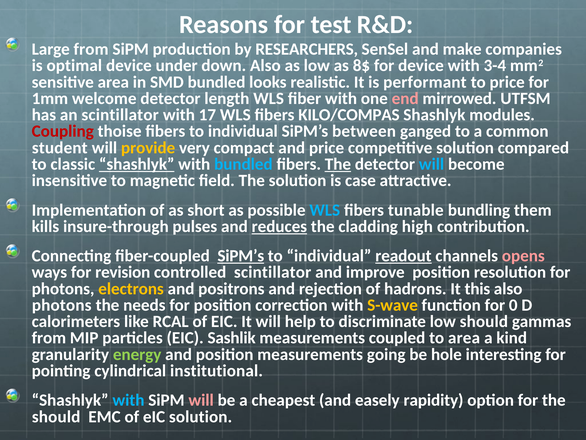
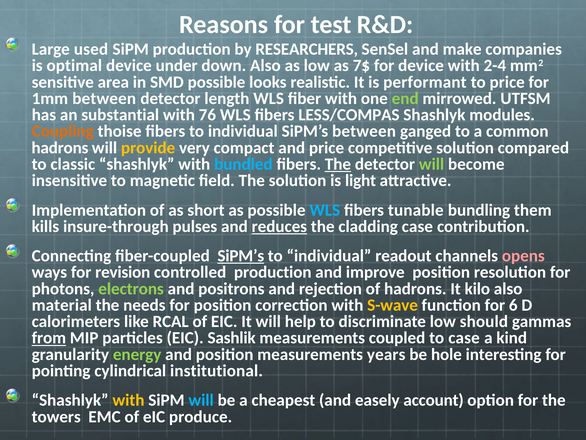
Large from: from -> used (91, 49)
8$: 8$ -> 7$ (361, 66)
3-4: 3-4 -> 2-4 (495, 66)
SMD bundled: bundled -> possible (216, 82)
1mm welcome: welcome -> between (104, 98)
end colour: pink -> light green (405, 98)
an scintillator: scintillator -> substantial (120, 115)
17: 17 -> 76 (207, 115)
KILO/COMPAS: KILO/COMPAS -> LESS/COMPAS (349, 115)
Coupling colour: red -> orange (63, 131)
student: student -> hadrons (60, 148)
shashlyk underline: present -> none (137, 164)
will colour: light blue -> light green (432, 164)
case: case -> light (361, 180)
cladding high: high -> case (417, 226)
readout underline: present -> none (403, 256)
controlled scintillator: scintillator -> production (273, 272)
electrons colour: yellow -> light green (131, 288)
this: this -> kilo (477, 288)
photons: photons -> material (62, 305)
0: 0 -> 6 (513, 305)
from underline: none -> present (49, 338)
to area: area -> case (464, 338)
going: going -> years (386, 354)
with colour: light blue -> yellow (128, 400)
will colour: pink -> light blue (201, 400)
rapidity: rapidity -> account (434, 400)
should: should -> towers (56, 416)
eIC solution: solution -> produce (201, 416)
